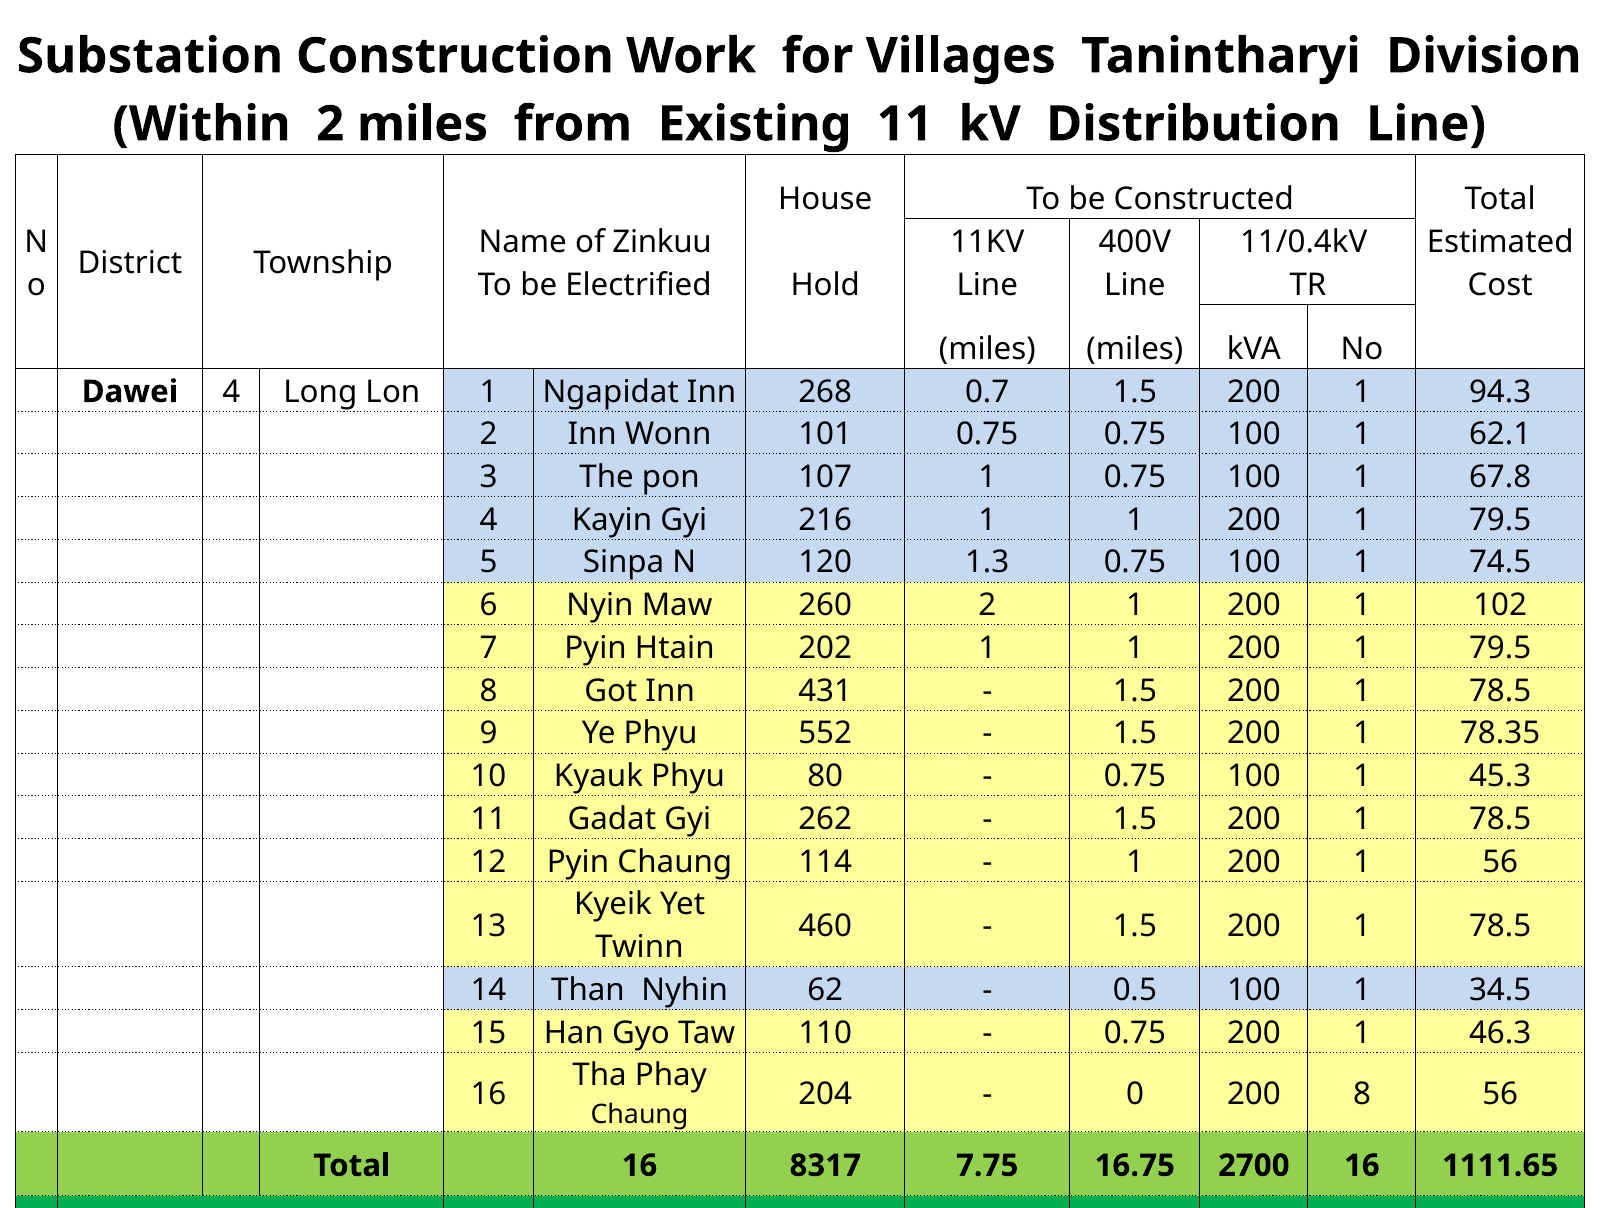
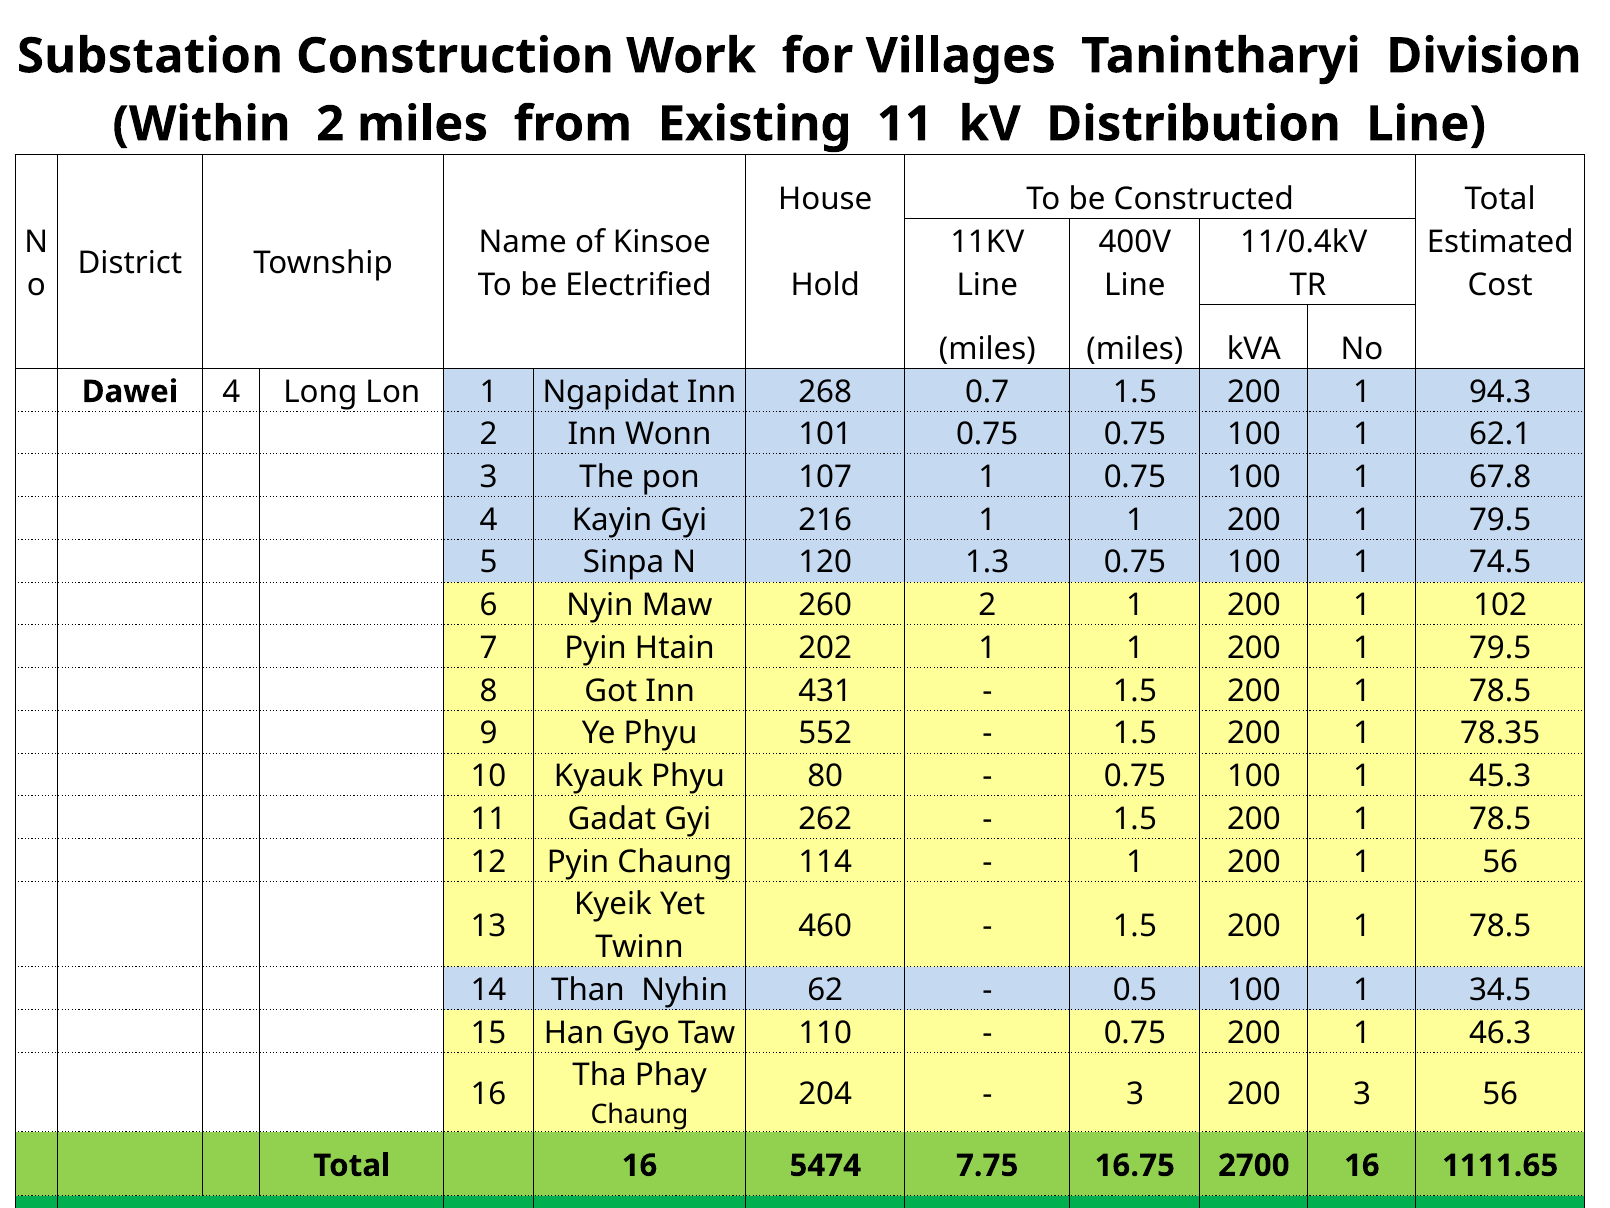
Zinkuu: Zinkuu -> Kinsoe (662, 242)
0: 0 -> 3 (1135, 1093)
200 8: 8 -> 3 (1362, 1093)
8317: 8317 -> 5474 (825, 1165)
